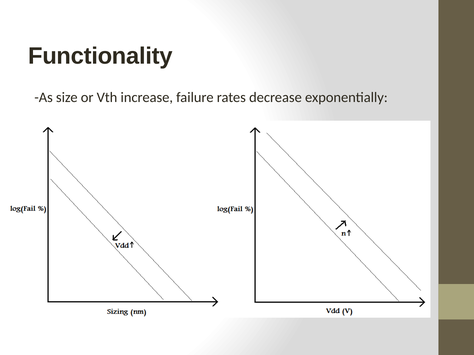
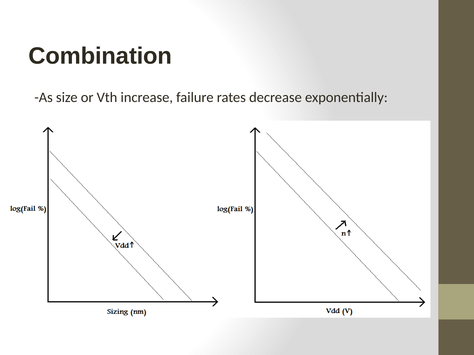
Functionality: Functionality -> Combination (100, 56)
